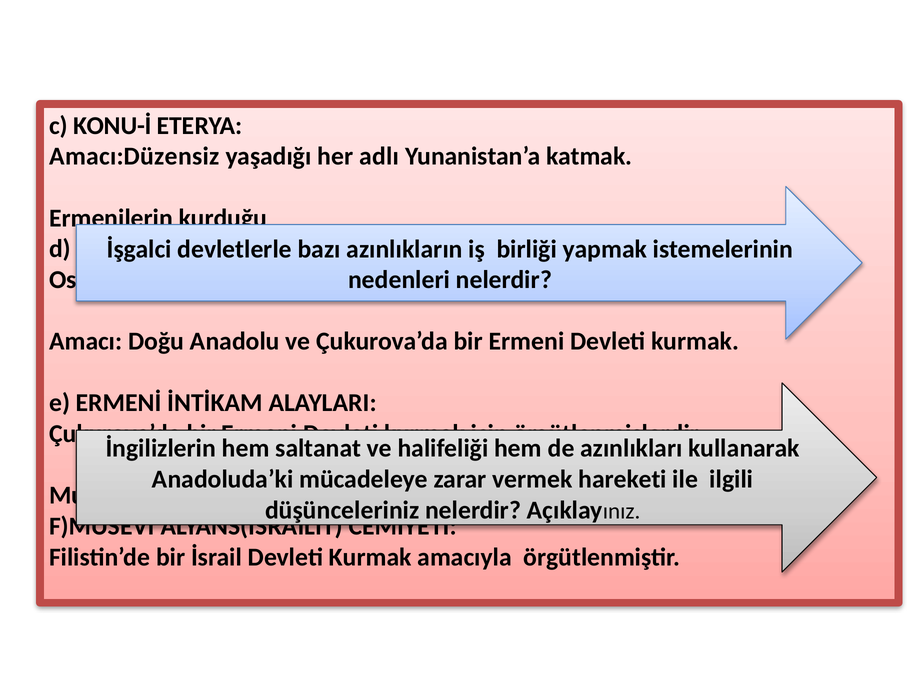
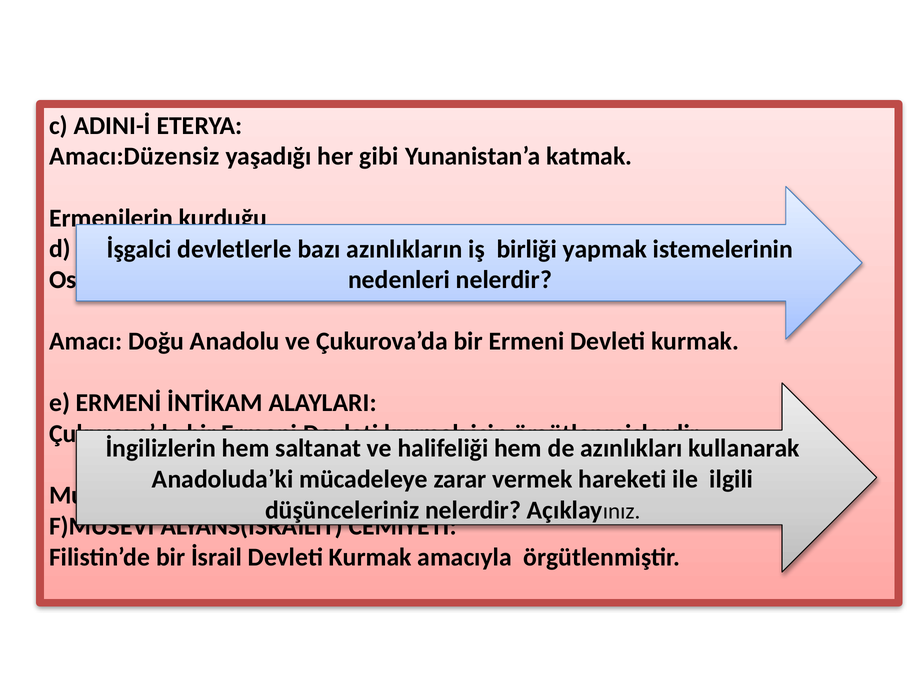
KONU-İ: KONU-İ -> ADINI-İ (112, 126)
adlı: adlı -> gibi (379, 156)
